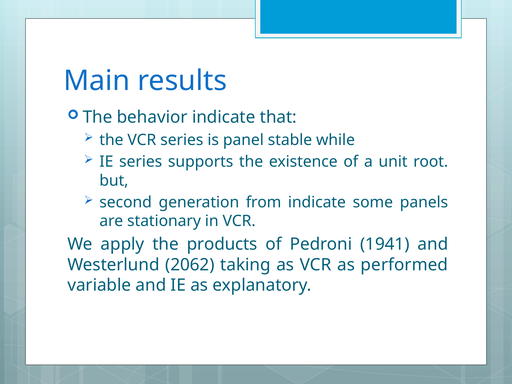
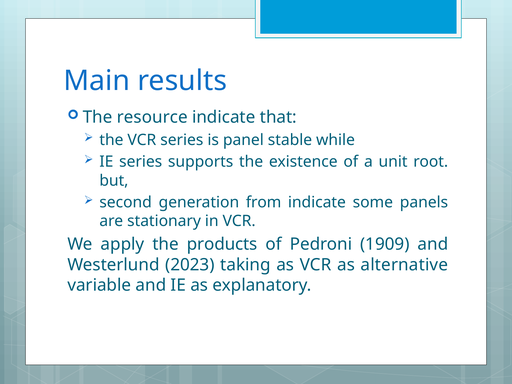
behavior: behavior -> resource (152, 117)
1941: 1941 -> 1909 (385, 244)
2062: 2062 -> 2023 (190, 265)
performed: performed -> alternative (404, 265)
